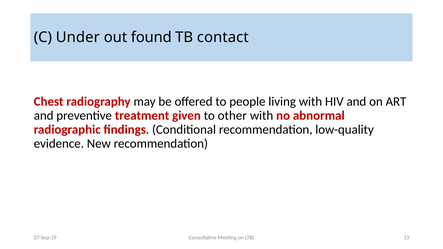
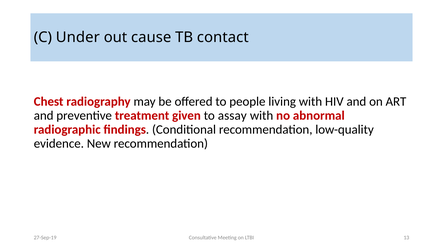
found: found -> cause (151, 37)
other: other -> assay (232, 116)
